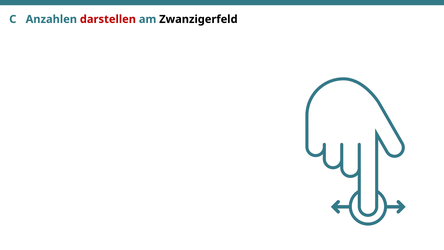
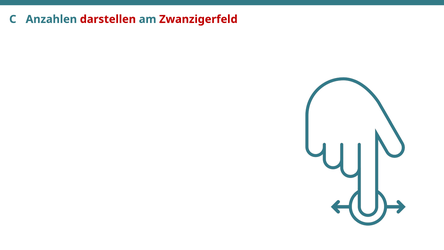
Zwanzigerfeld colour: black -> red (198, 19)
